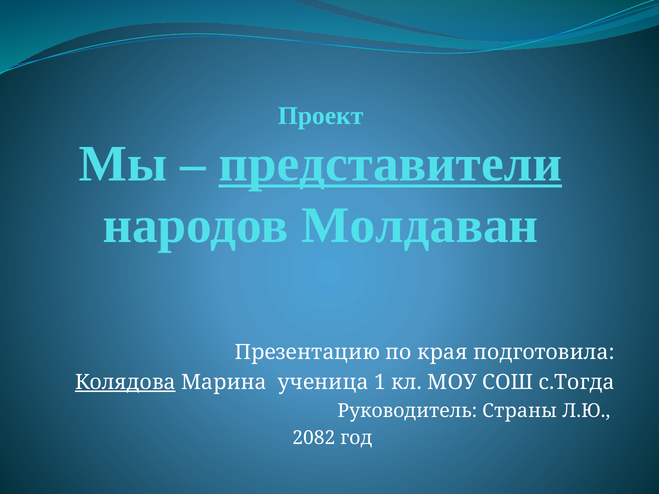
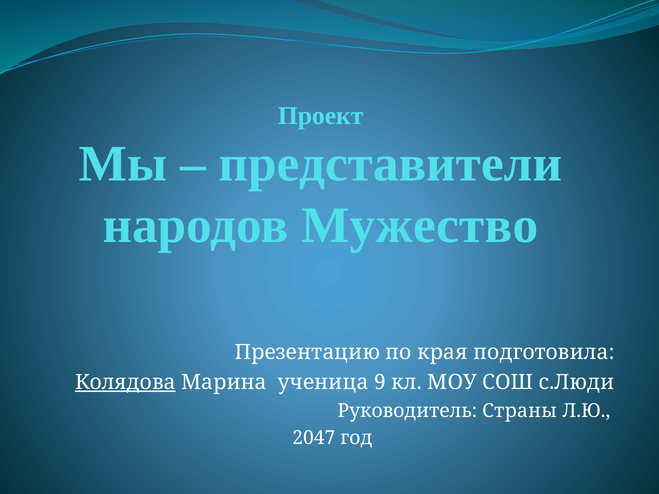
представители underline: present -> none (390, 164)
Молдаван: Молдаван -> Мужество (420, 225)
1: 1 -> 9 (380, 382)
с.Тогда: с.Тогда -> с.Люди (577, 382)
2082: 2082 -> 2047 (314, 438)
